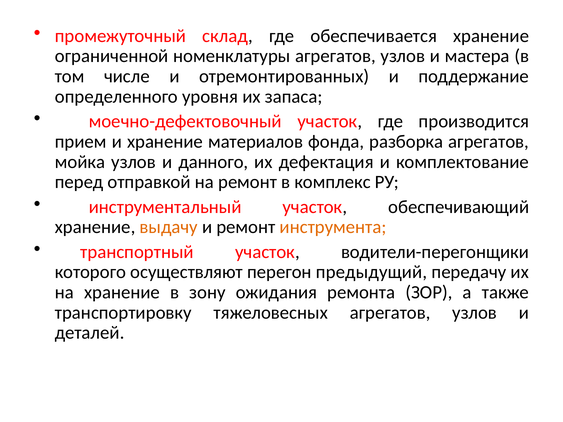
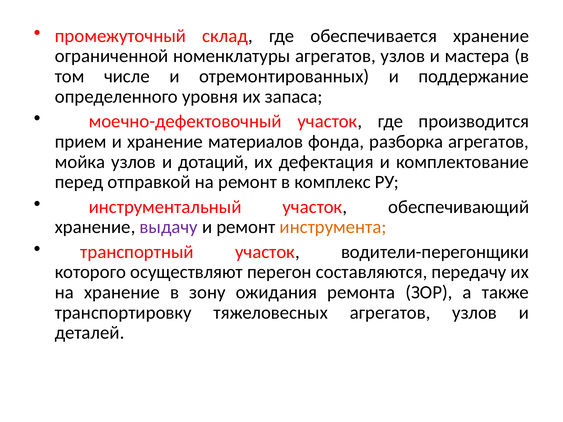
данного: данного -> дотаций (213, 162)
выдачу colour: orange -> purple (169, 227)
предыдущий: предыдущий -> составляются (372, 272)
